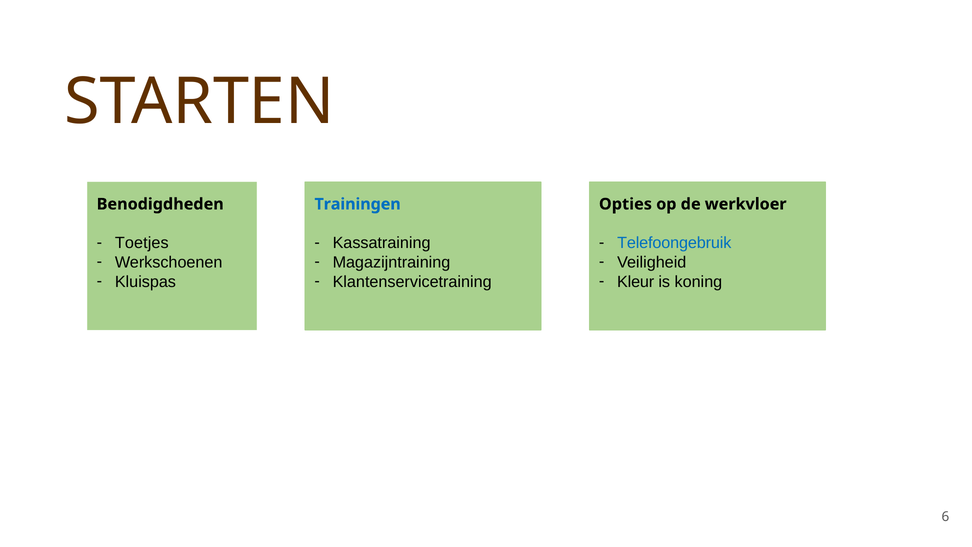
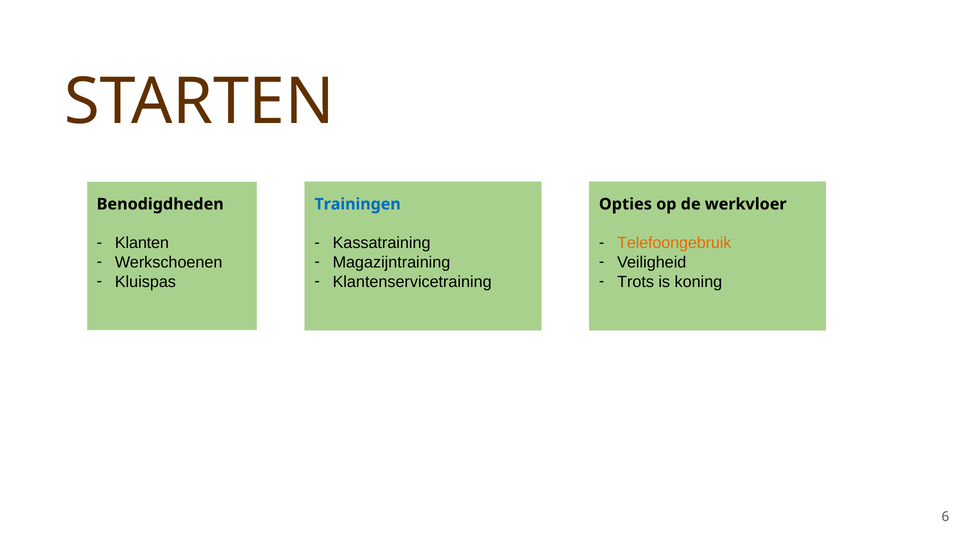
Toetjes: Toetjes -> Klanten (142, 243)
Telefoongebruik colour: blue -> orange (674, 243)
Kleur: Kleur -> Trots (636, 282)
